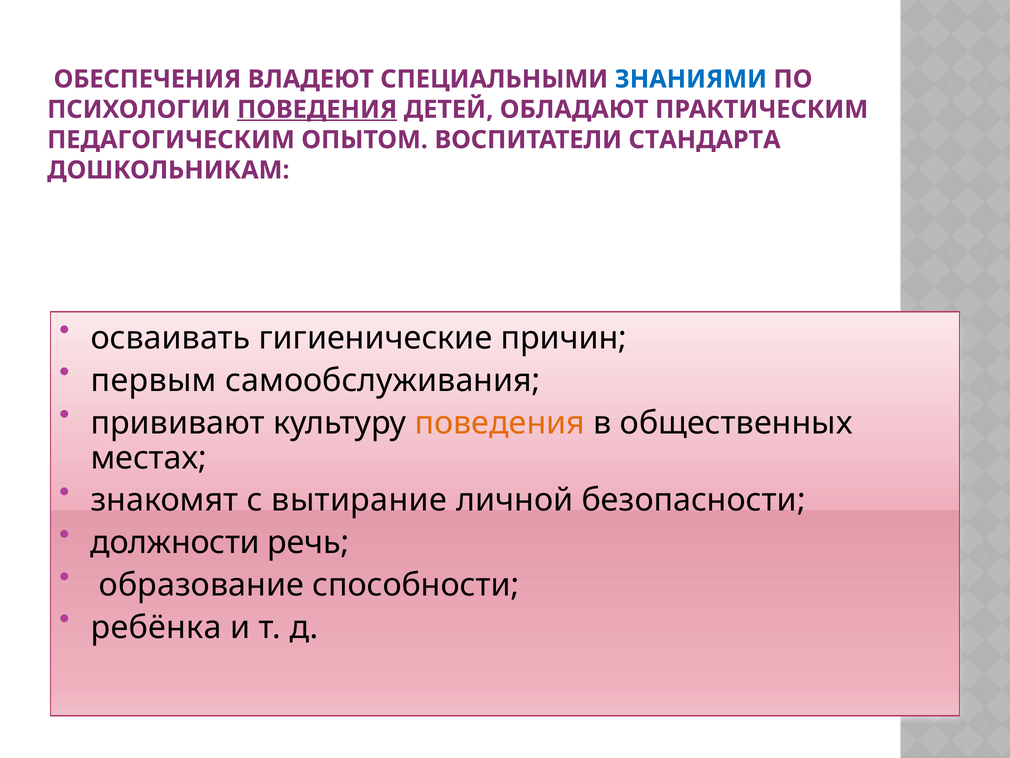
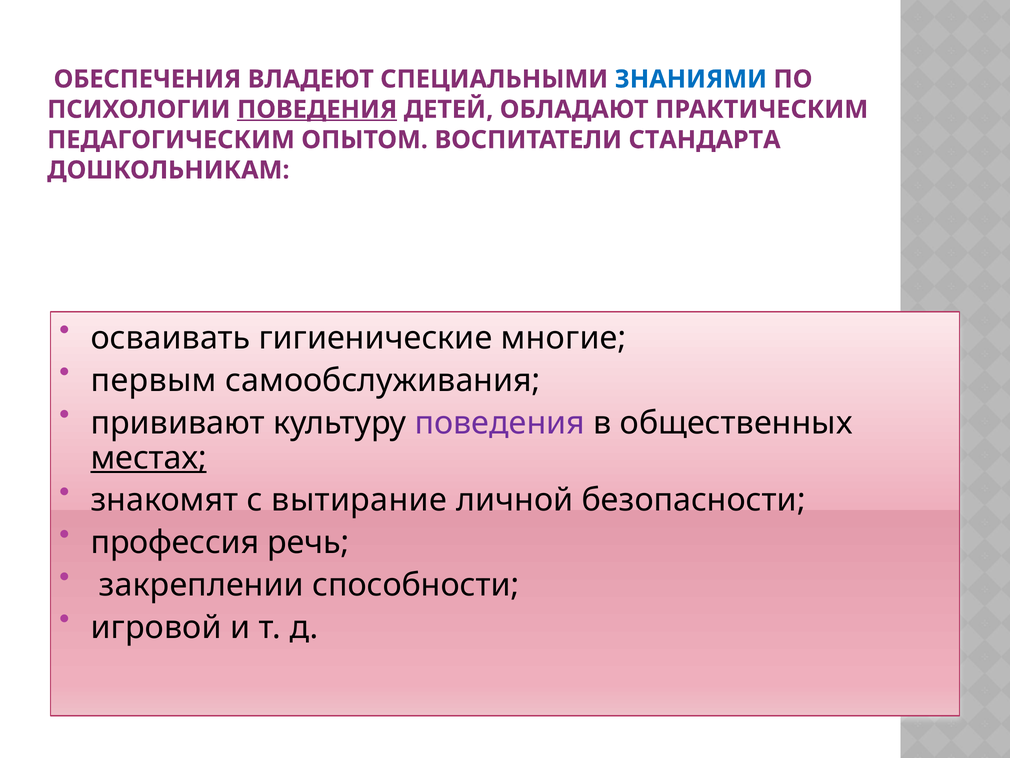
причин: причин -> многие (564, 338)
поведения colour: orange -> purple (500, 423)
местах underline: none -> present (149, 458)
должности: должности -> профессия (175, 542)
образование: образование -> закреплении (201, 585)
ребёнка: ребёнка -> игровой (156, 627)
